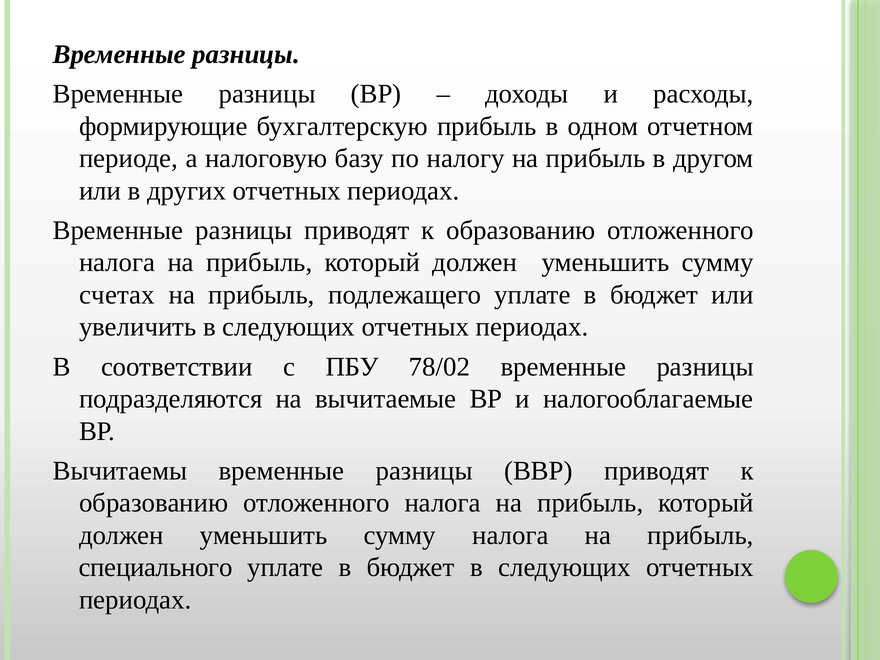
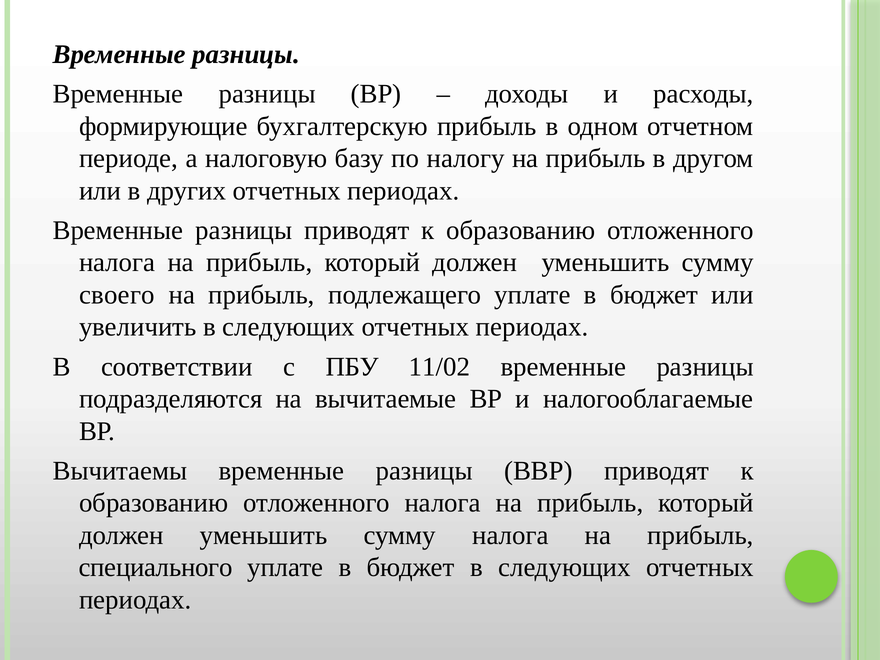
счетах: счетах -> своего (117, 295)
78/02: 78/02 -> 11/02 (440, 367)
